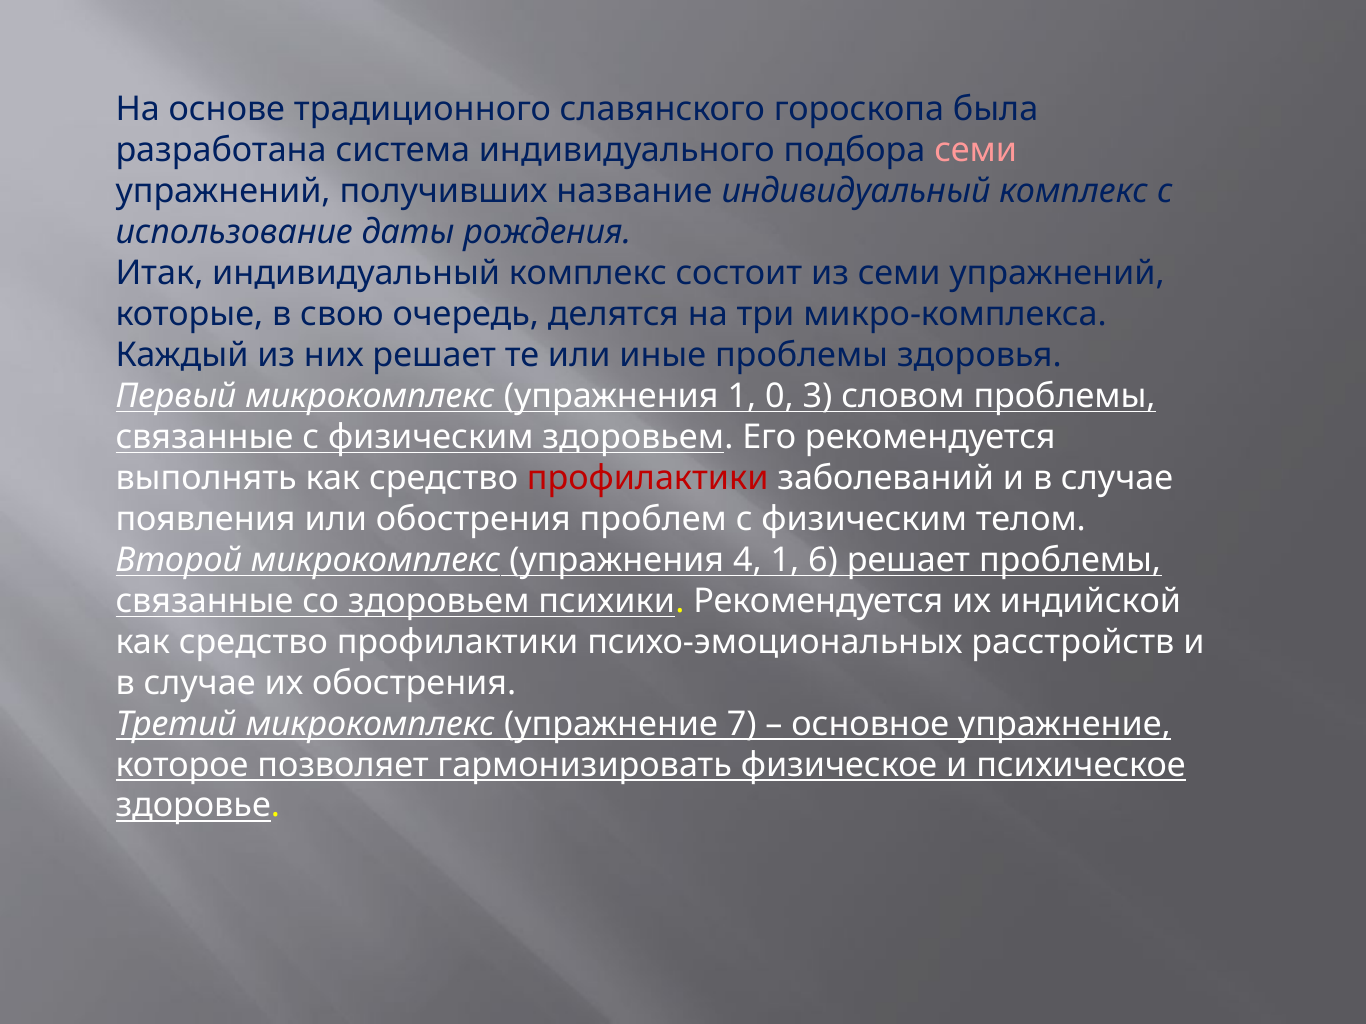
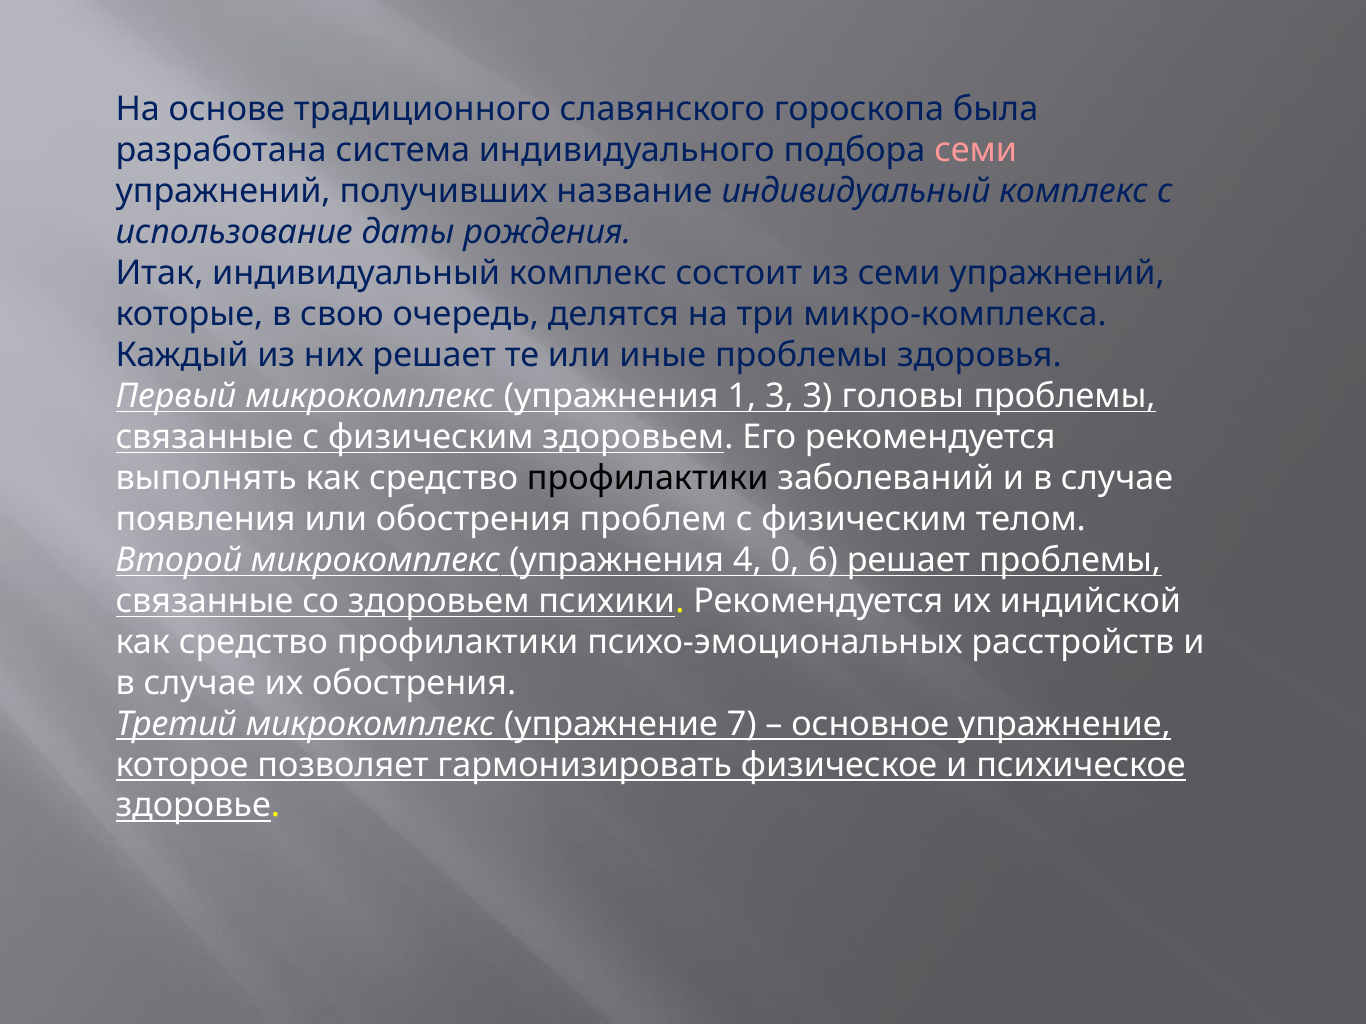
1 0: 0 -> 3 (779, 396)
словом: словом -> головы (903, 396)
профилактики colour: red -> black (648, 478)
4 1: 1 -> 0 (785, 560)
